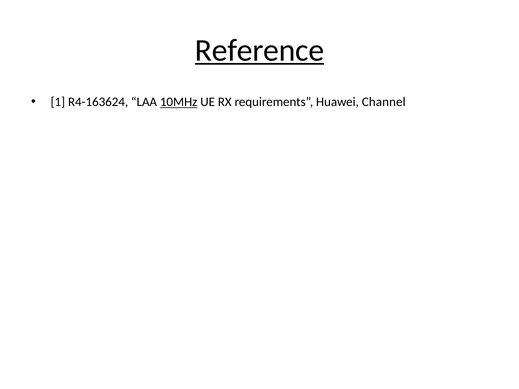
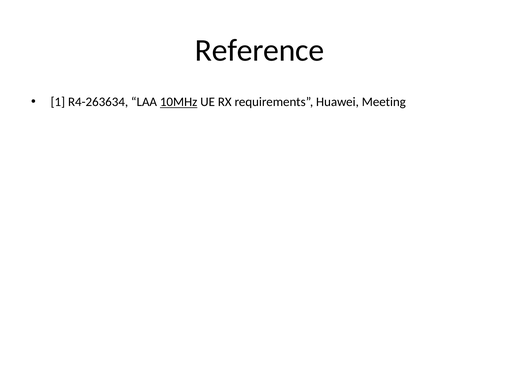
Reference underline: present -> none (260, 50)
R4-163624: R4-163624 -> R4-263634 (98, 102)
Channel: Channel -> Meeting (384, 102)
